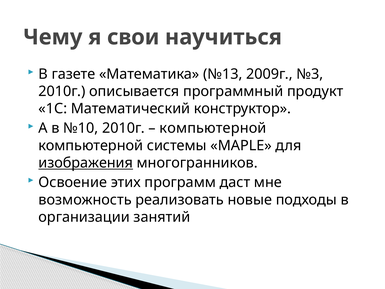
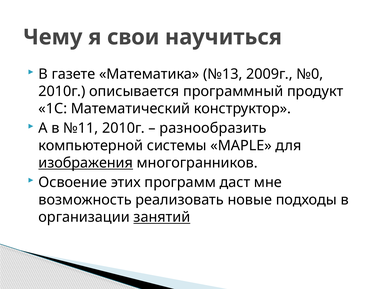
№3: №3 -> №0 (310, 74)
№10: №10 -> №11 (81, 128)
компьютерной: компьютерной -> разнообразить (213, 128)
занятий underline: none -> present (162, 217)
